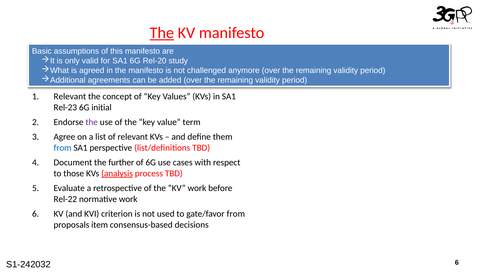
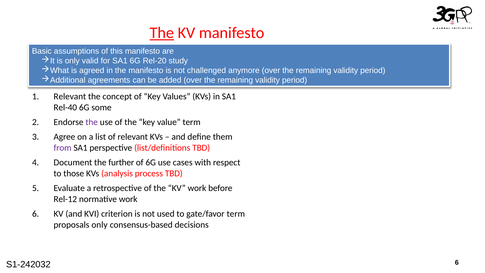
Rel-23: Rel-23 -> Rel-40 (65, 107)
initial: initial -> some (102, 107)
from colour: blue -> purple (63, 148)
analysis underline: present -> none (117, 173)
Rel-22: Rel-22 -> Rel-12 (65, 199)
gate/favor from: from -> term (236, 214)
proposals item: item -> only (100, 225)
